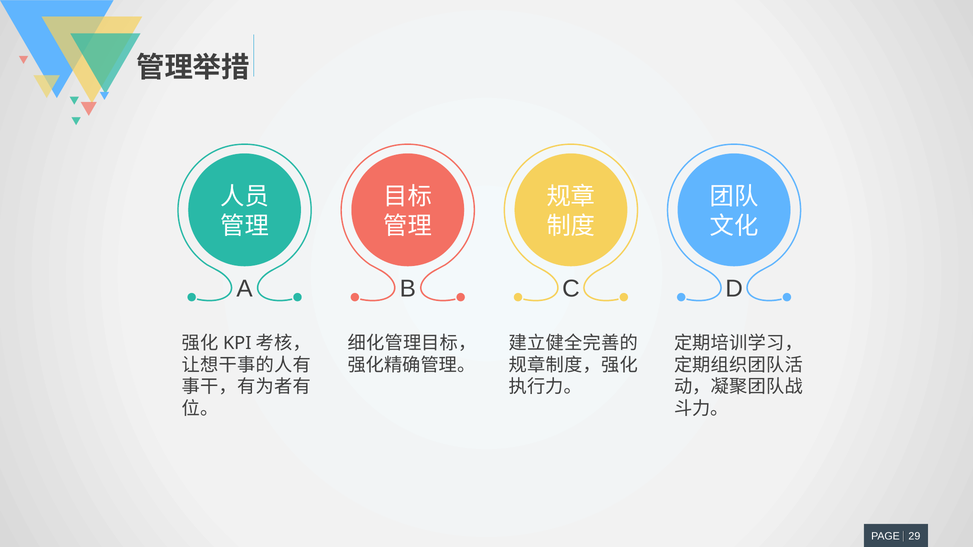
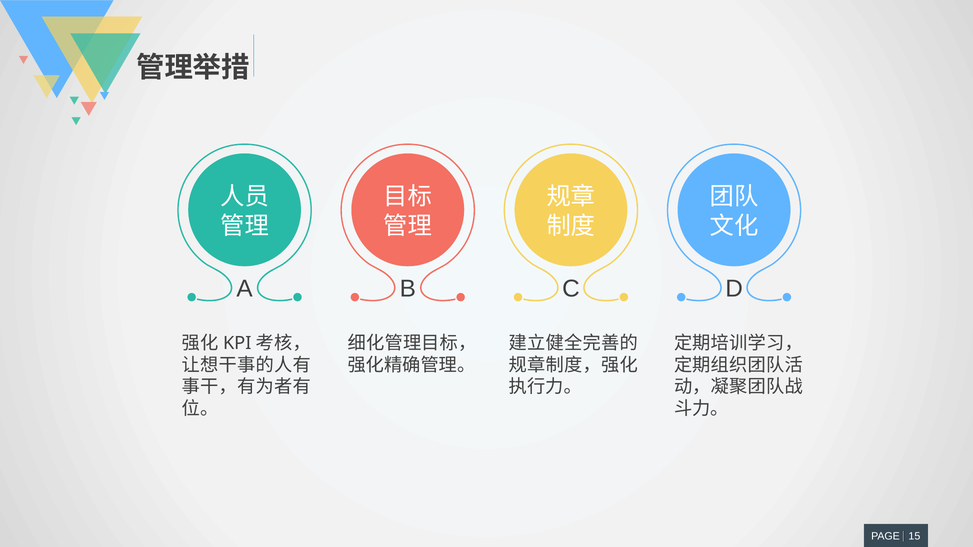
29: 29 -> 15 (914, 537)
